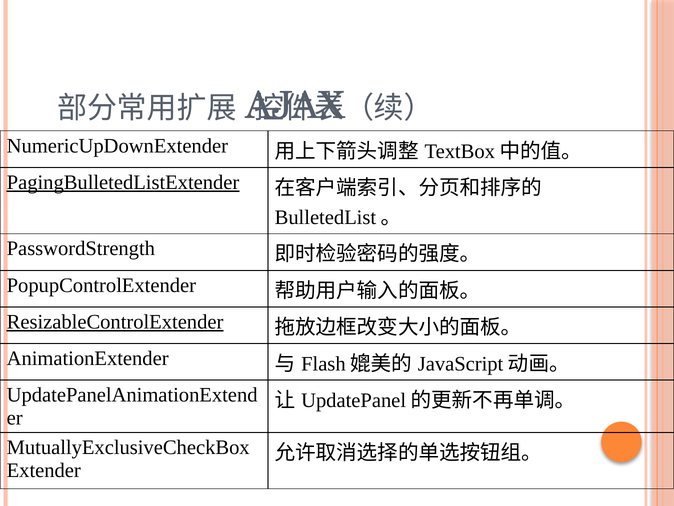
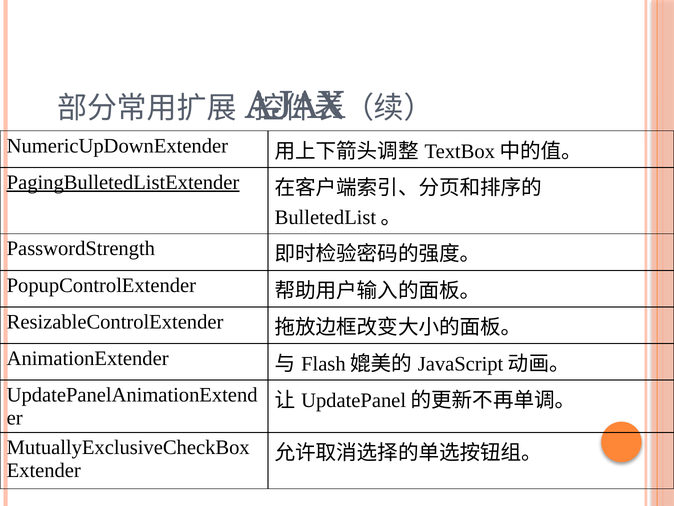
ResizableControlExtender underline: present -> none (115, 322)
